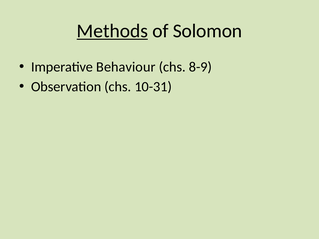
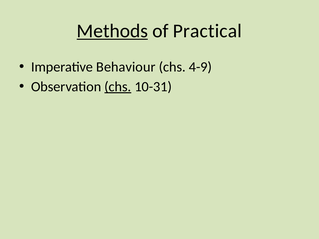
Solomon: Solomon -> Practical (207, 31)
8-9: 8-9 -> 4-9 (200, 67)
chs underline: none -> present (118, 87)
